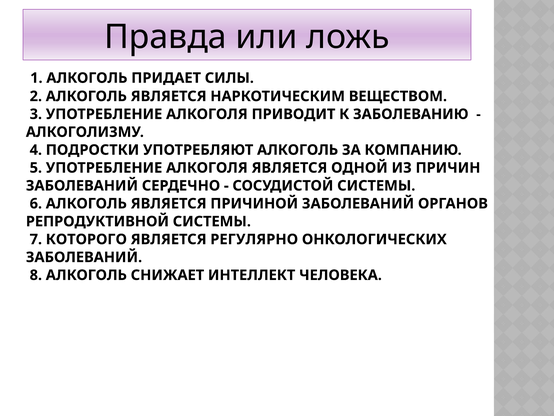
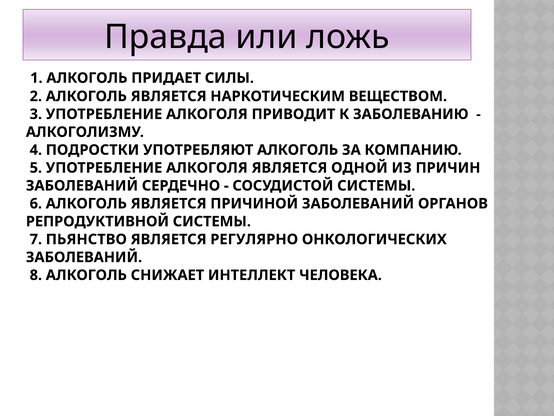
КОТОРОГО: КОТОРОГО -> ПЬЯНСТВО (86, 239)
